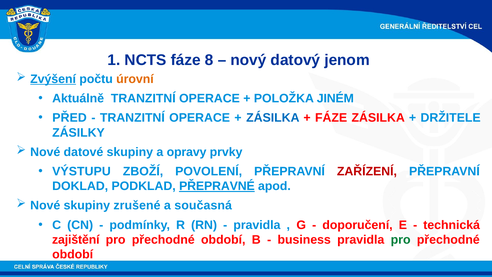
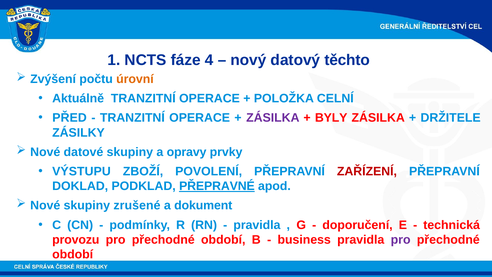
8: 8 -> 4 (209, 60)
jenom: jenom -> těchto (347, 60)
Zvýšení underline: present -> none (53, 79)
JINÉM: JINÉM -> CELNÍ (335, 98)
ZÁSILKA colour: blue -> purple (273, 118)
FÁZE: FÁZE -> BYLY (331, 118)
současná: současná -> dokument (203, 205)
zajištění: zajištění -> provozu (76, 240)
pro colour: green -> purple (401, 240)
